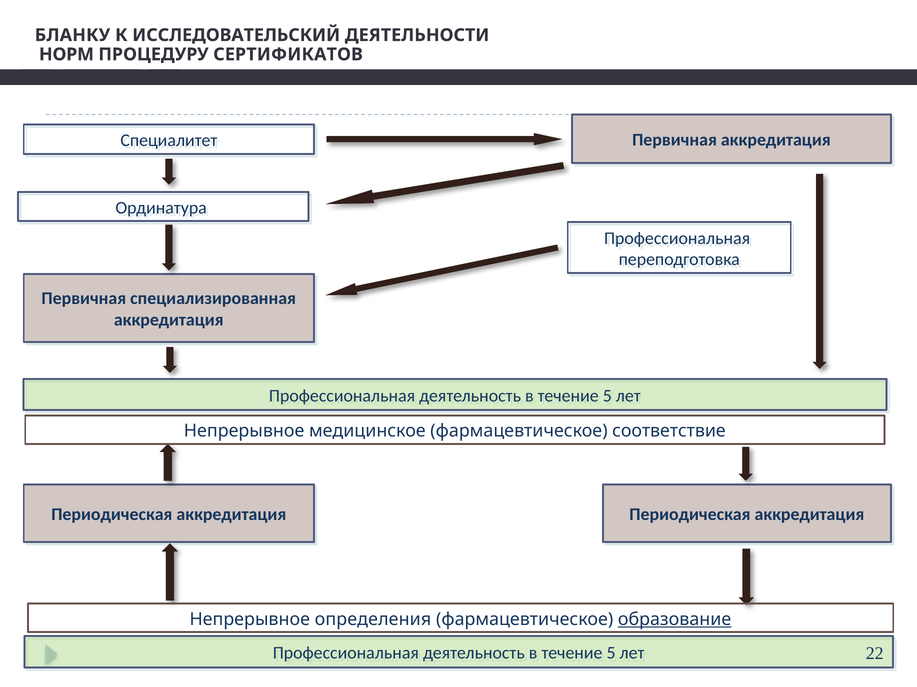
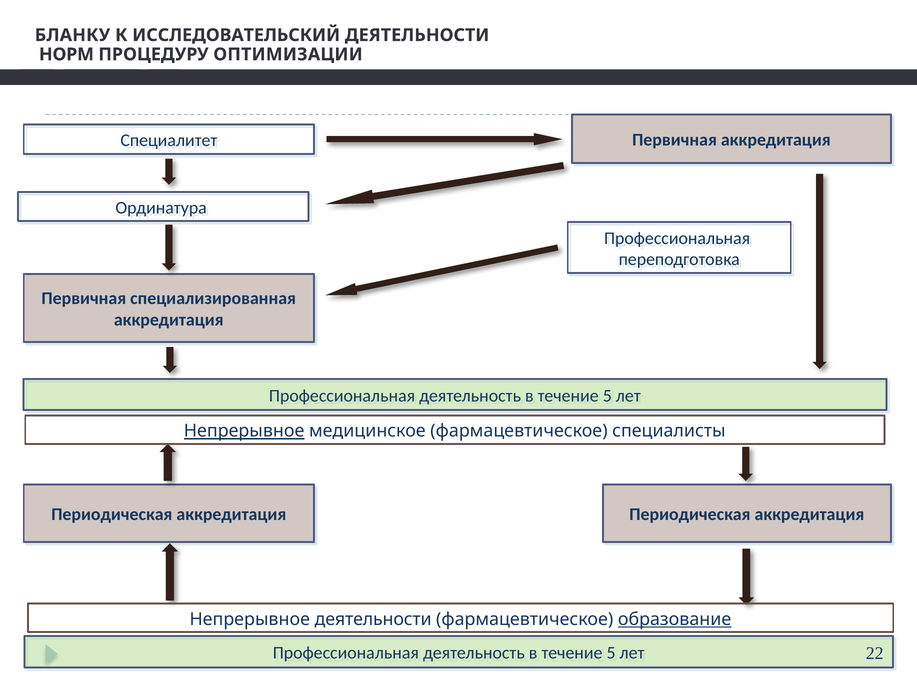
СЕРТИФИКАТОВ: СЕРТИФИКАТОВ -> ОПТИМИЗАЦИИ (288, 54)
Непрерывное underline: none -> present (244, 432)
соответствие: соответствие -> специалисты (669, 432)
Непрерывное определения: определения -> деятельности (373, 620)
